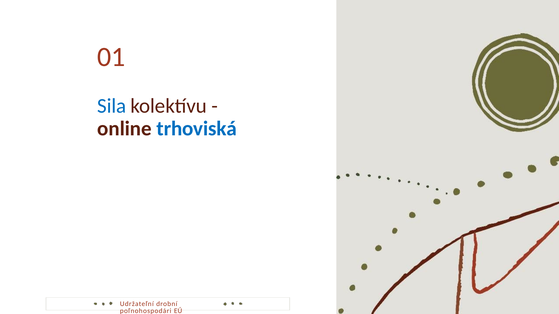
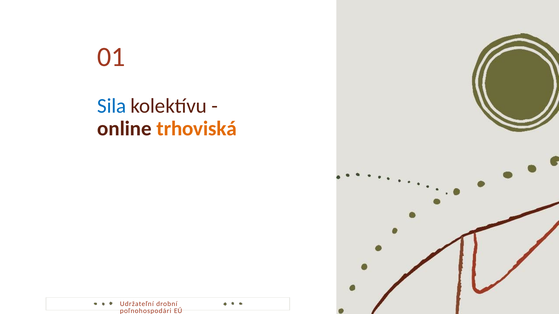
trhoviská colour: blue -> orange (197, 129)
